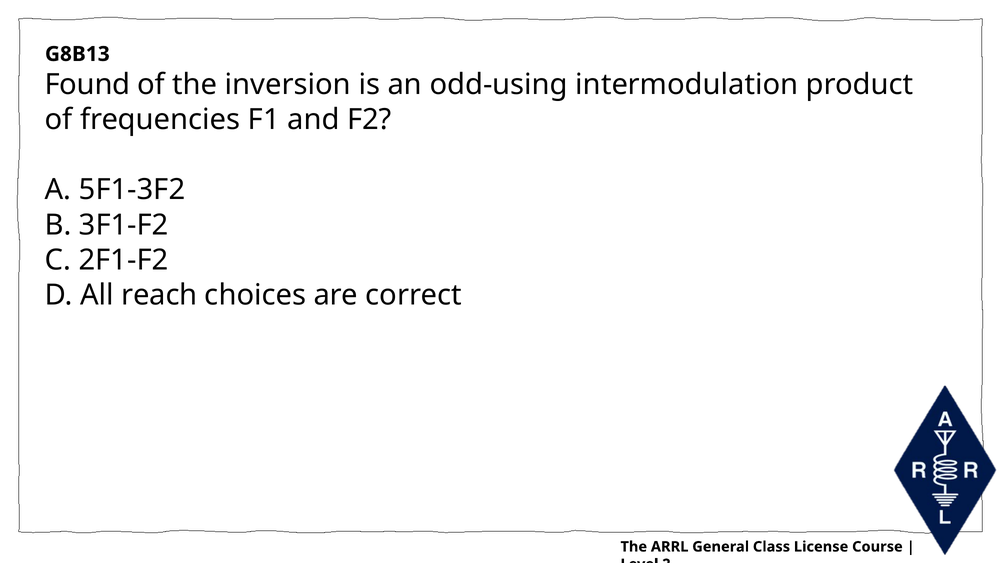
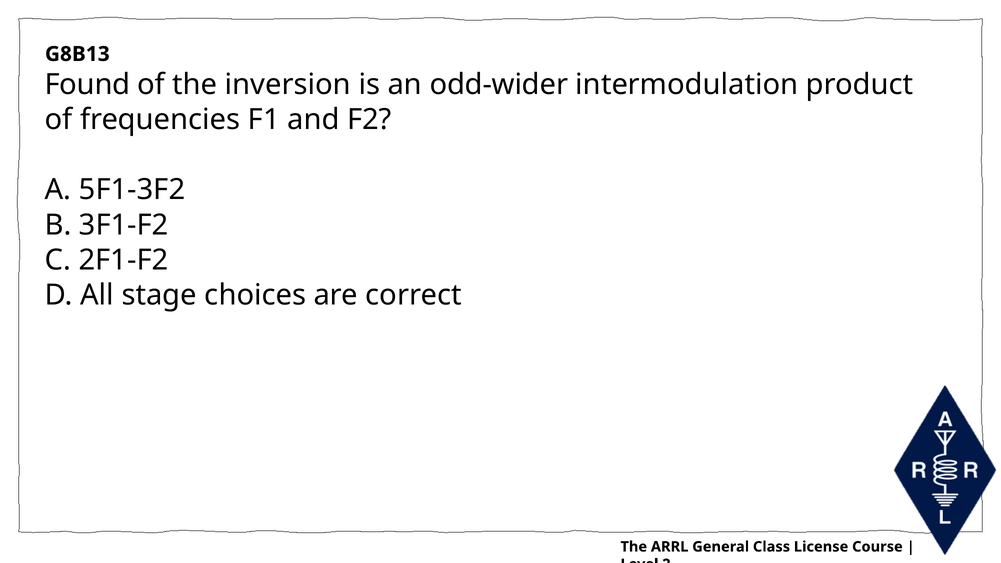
odd-using: odd-using -> odd-wider (499, 85)
reach: reach -> stage (159, 295)
